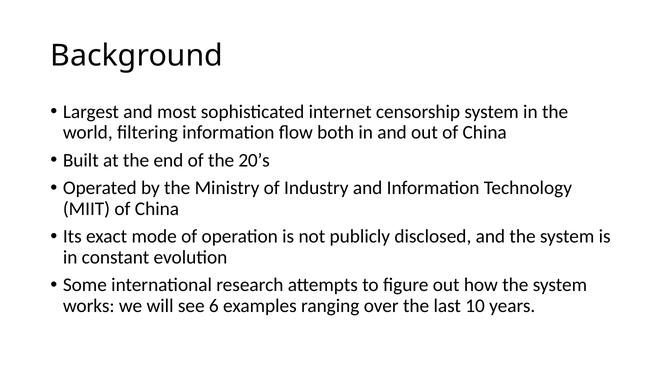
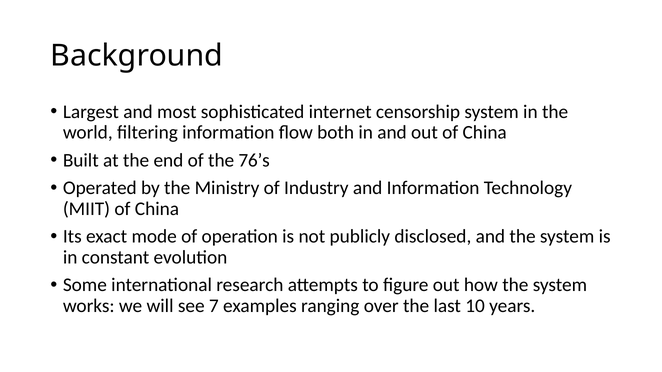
20’s: 20’s -> 76’s (254, 160)
6: 6 -> 7 (214, 306)
